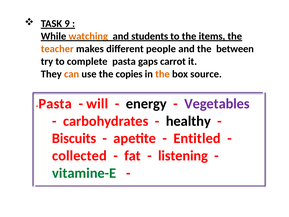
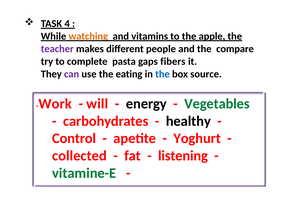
9: 9 -> 4 (67, 24)
students: students -> vitamins (150, 36)
items: items -> apple (212, 36)
teacher colour: orange -> purple (57, 49)
between: between -> compare (235, 49)
carrot: carrot -> fibers (173, 61)
can colour: orange -> purple (72, 74)
copies: copies -> eating (129, 74)
the colour: orange -> blue (162, 74)
Pasta: Pasta -> Work (55, 104)
Vegetables colour: purple -> green (217, 104)
Biscuits: Biscuits -> Control (74, 138)
Entitled: Entitled -> Yoghurt (197, 138)
